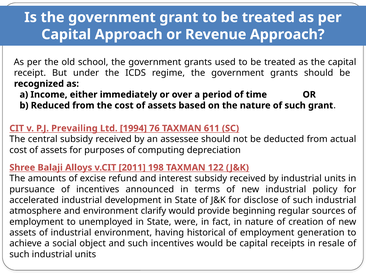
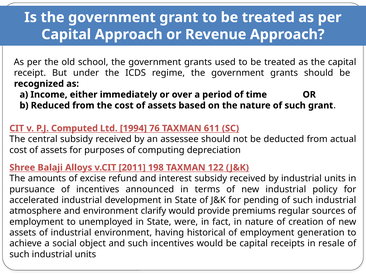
Prevailing: Prevailing -> Computed (75, 129)
disclose: disclose -> pending (261, 200)
beginning: beginning -> premiums (254, 211)
